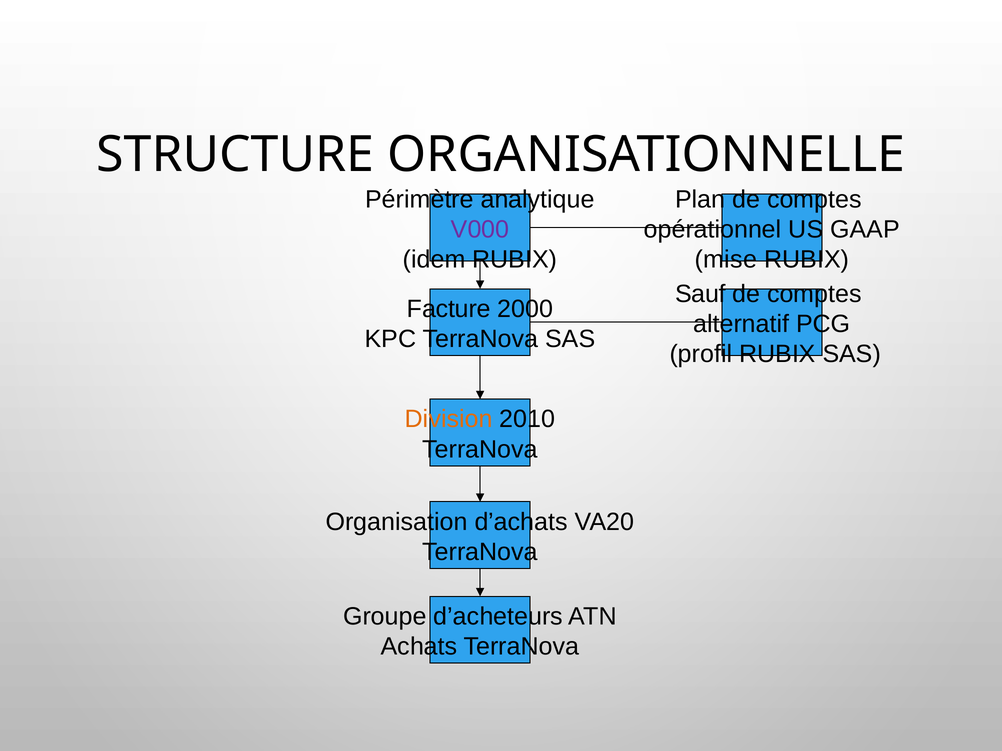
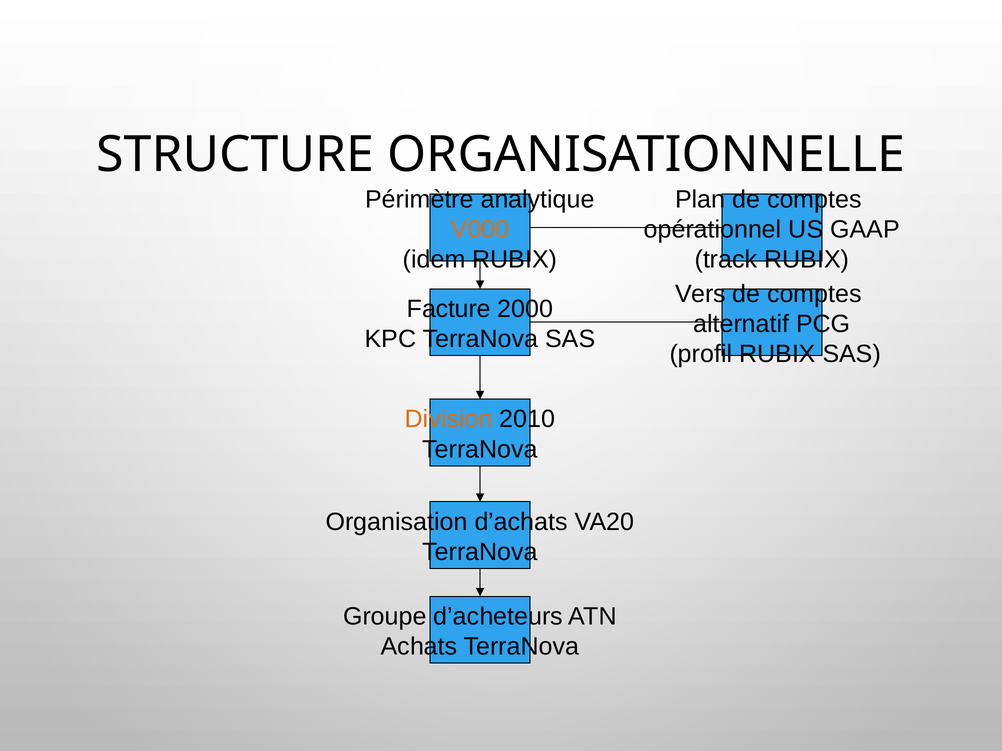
V000 colour: purple -> orange (480, 229)
mise: mise -> track (726, 260)
Sauf: Sauf -> Vers (700, 294)
